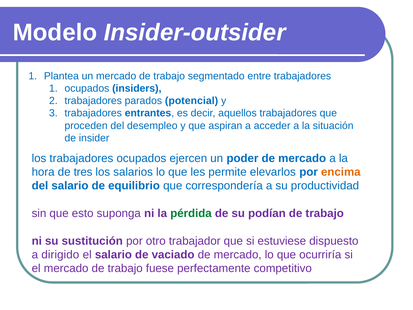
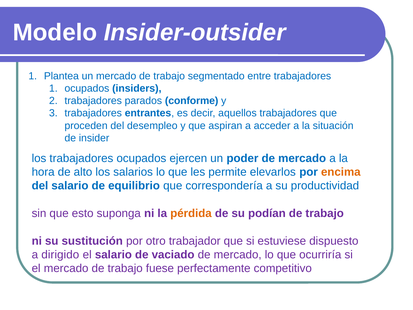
potencial: potencial -> conforme (192, 101)
tres: tres -> alto (83, 172)
pérdida colour: green -> orange (191, 213)
